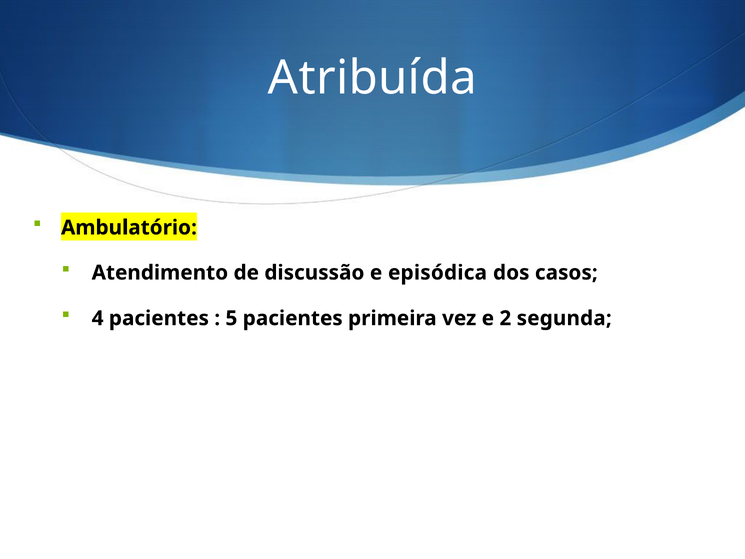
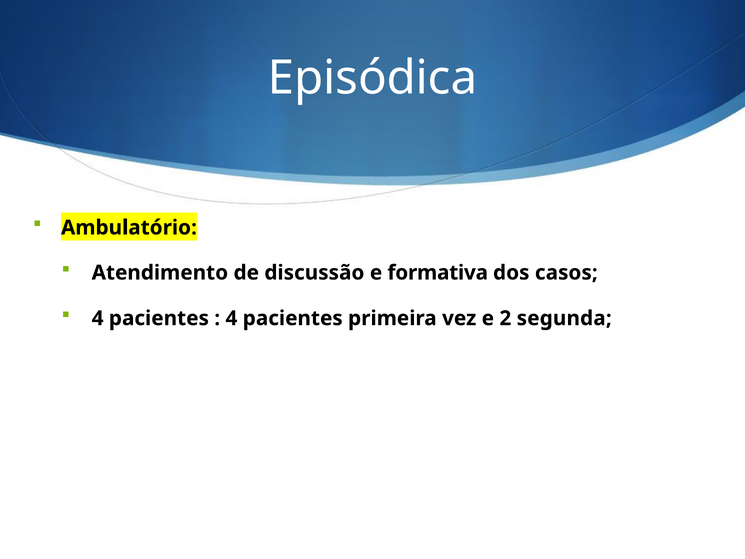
Atribuída: Atribuída -> Episódica (373, 78)
episódica: episódica -> formativa (438, 273)
5: 5 -> 4 (231, 318)
